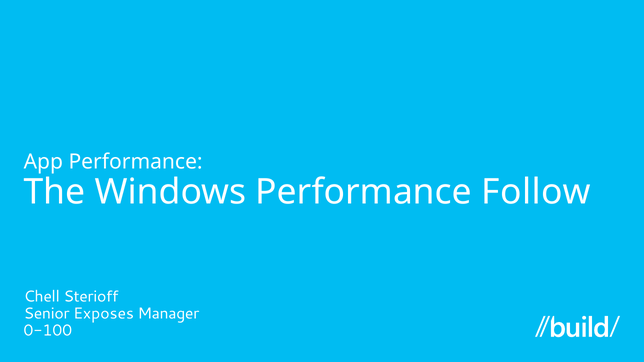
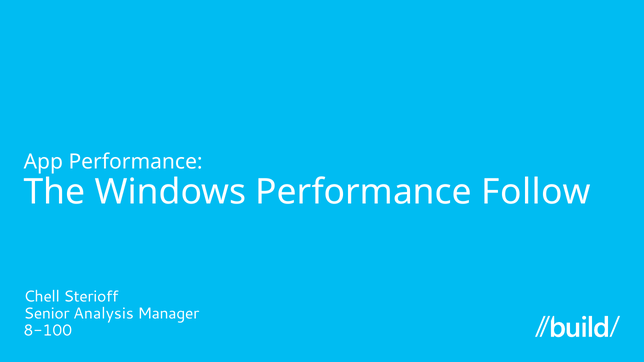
Exposes: Exposes -> Analysis (104, 314)
0-100: 0-100 -> 8-100 (48, 331)
